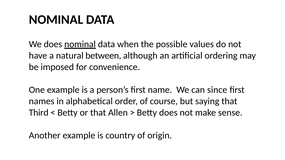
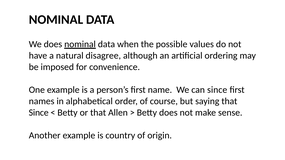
between: between -> disagree (103, 56)
Third: Third -> Since (39, 113)
